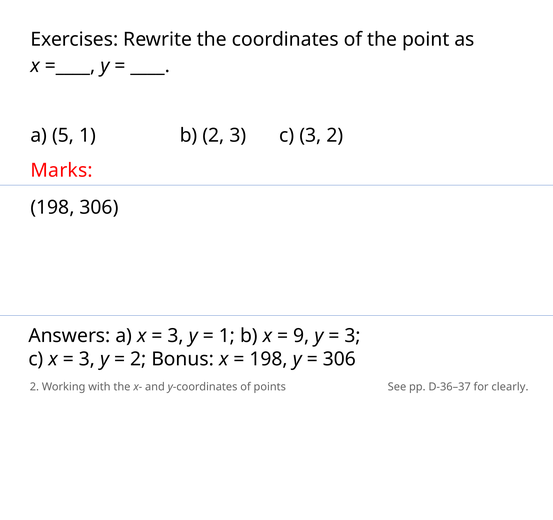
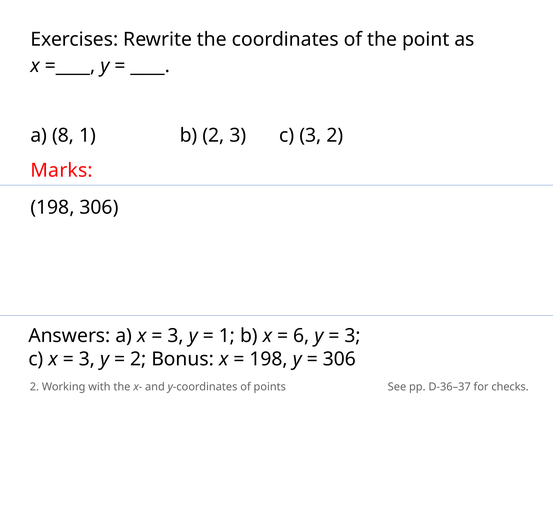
5: 5 -> 8 (63, 135)
9: 9 -> 6 (301, 336)
clearly: clearly -> checks (510, 387)
